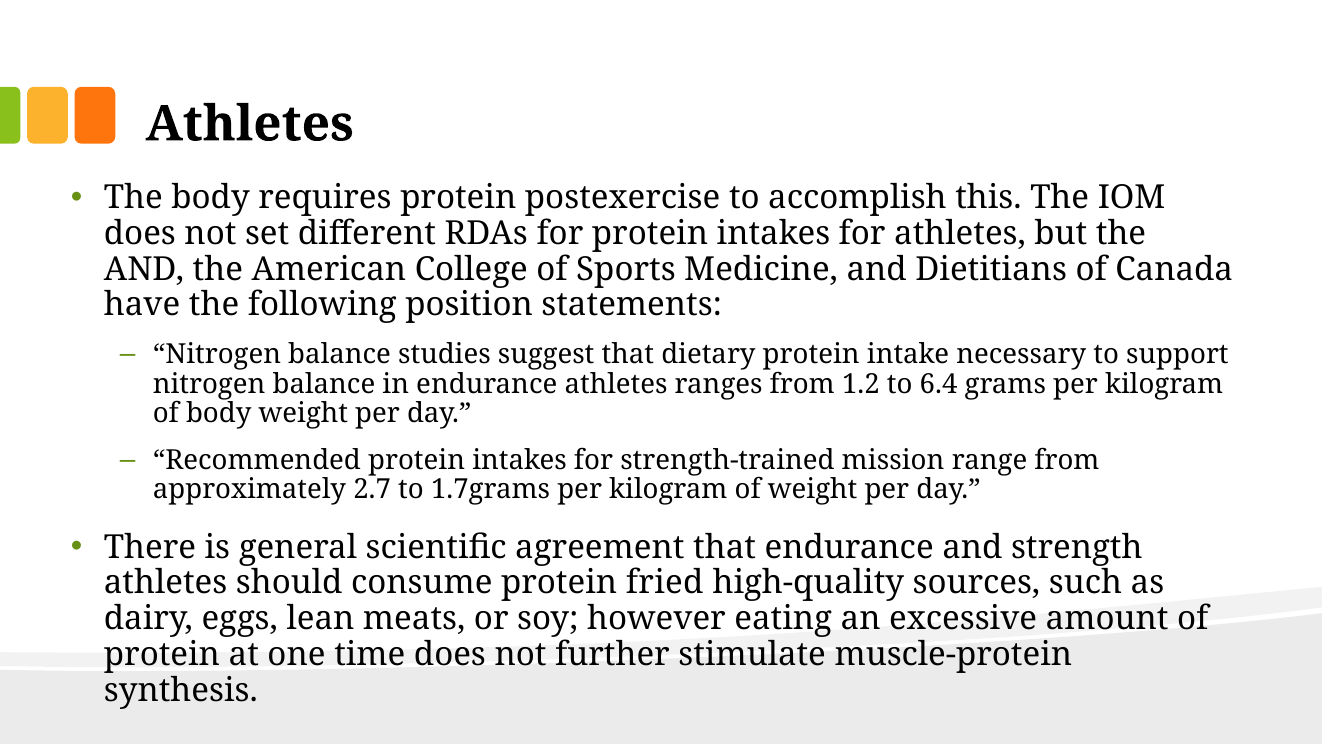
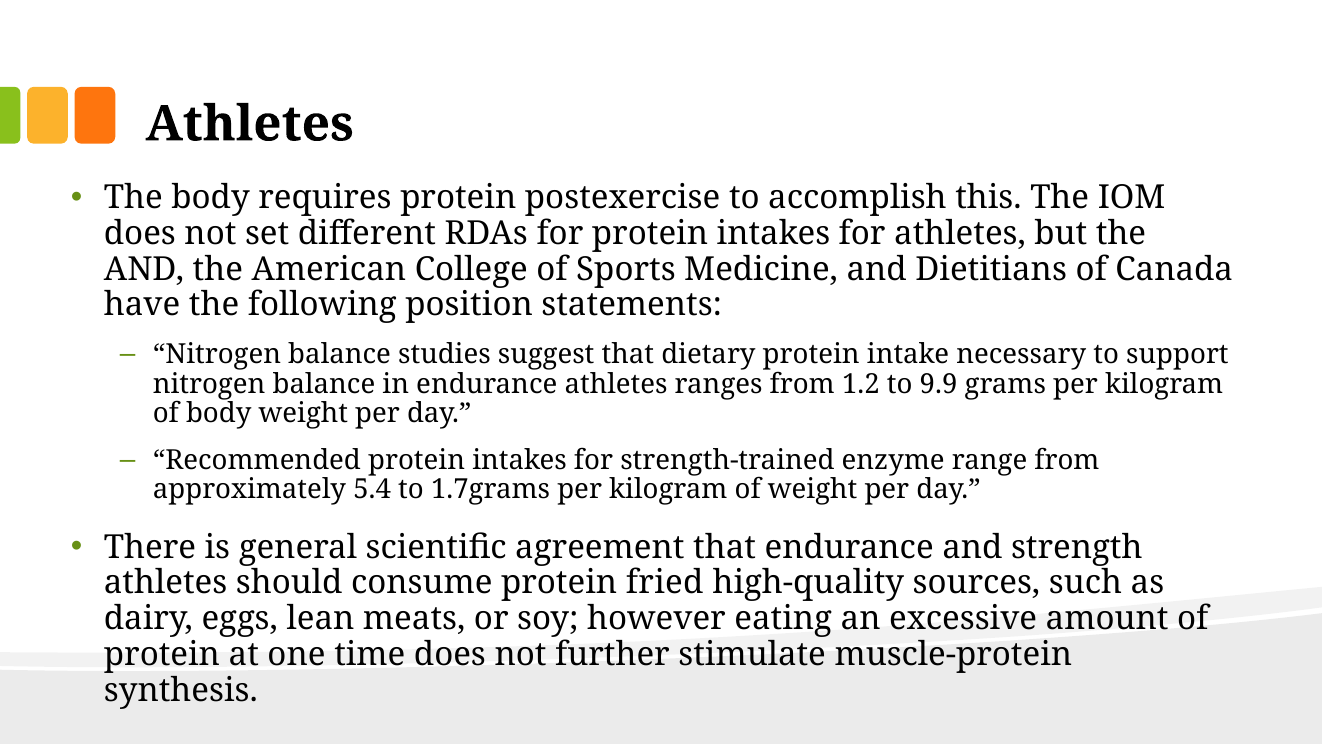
6.4: 6.4 -> 9.9 (939, 384)
mission: mission -> enzyme (893, 460)
2.7: 2.7 -> 5.4 (372, 490)
